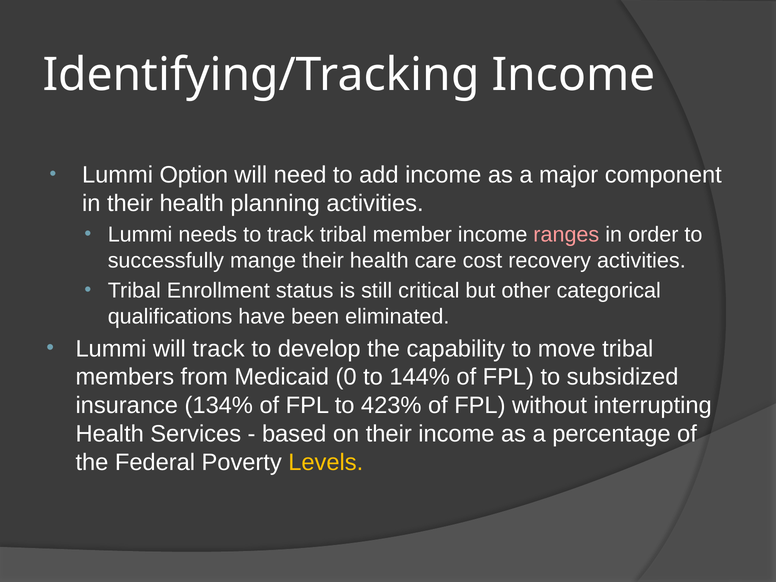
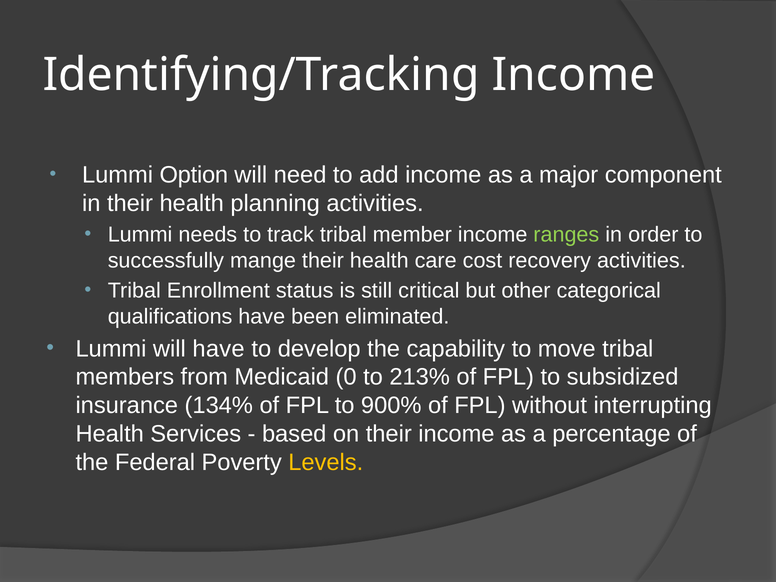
ranges colour: pink -> light green (566, 235)
will track: track -> have (219, 349)
144%: 144% -> 213% (420, 377)
423%: 423% -> 900% (391, 406)
